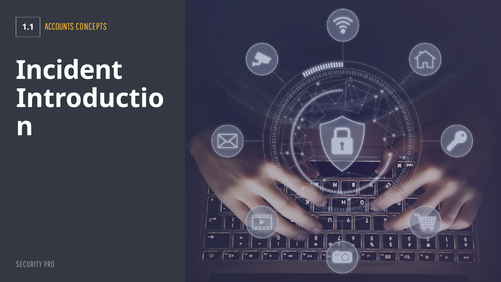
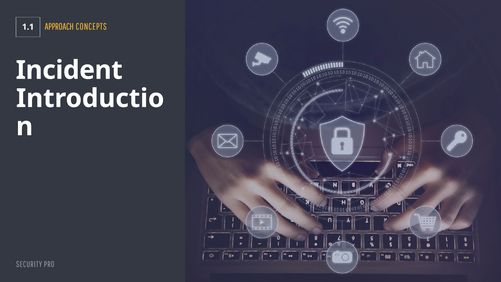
ACCOUNTS: ACCOUNTS -> APPROACH (59, 27)
